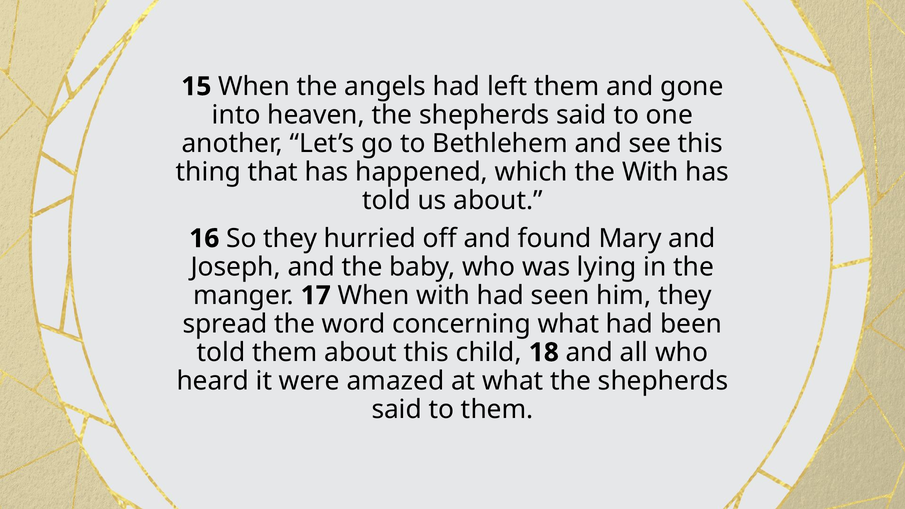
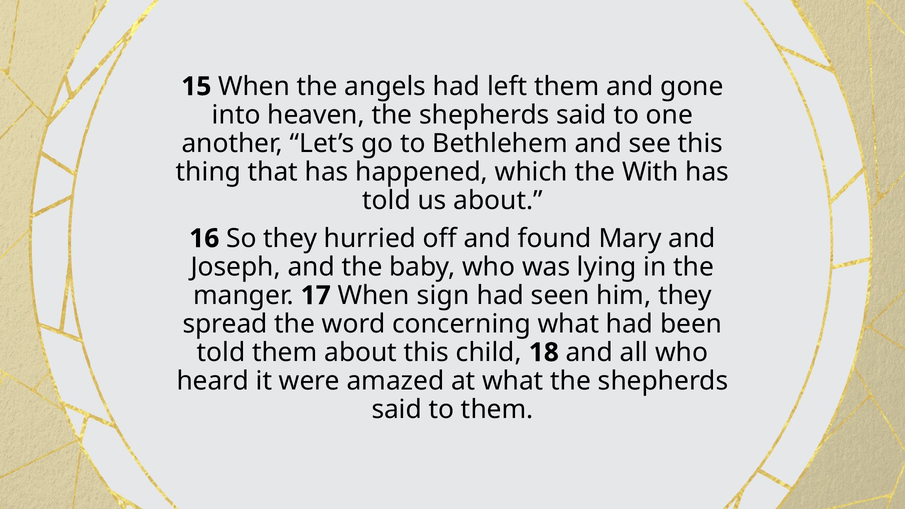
When with: with -> sign (443, 295)
